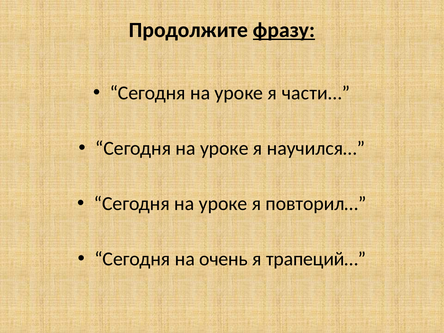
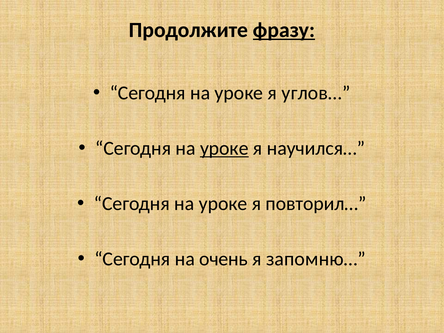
части…: части… -> углов… (316, 93)
уроке underline: none -> present (224, 148)
трапеций…: трапеций… -> запомню… (316, 259)
